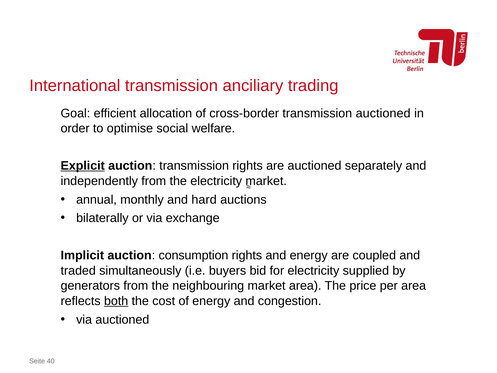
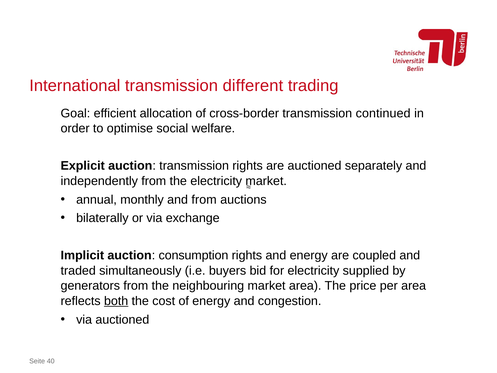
anciliary: anciliary -> different (253, 86)
transmission auctioned: auctioned -> continued (383, 113)
Explicit underline: present -> none (83, 166)
and hard: hard -> from (204, 199)
